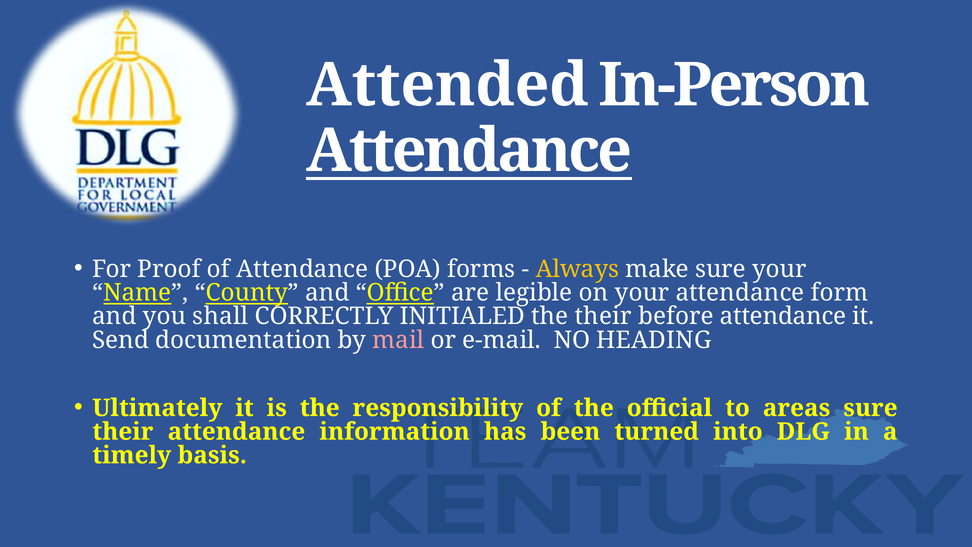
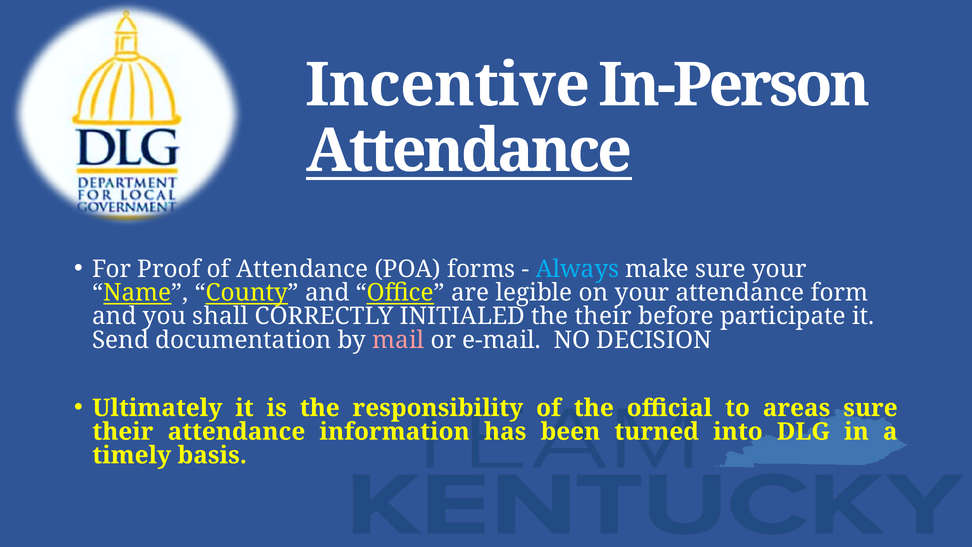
Attended: Attended -> Incentive (448, 85)
Always colour: yellow -> light blue (577, 269)
before attendance: attendance -> participate (783, 316)
HEADING: HEADING -> DECISION (654, 340)
